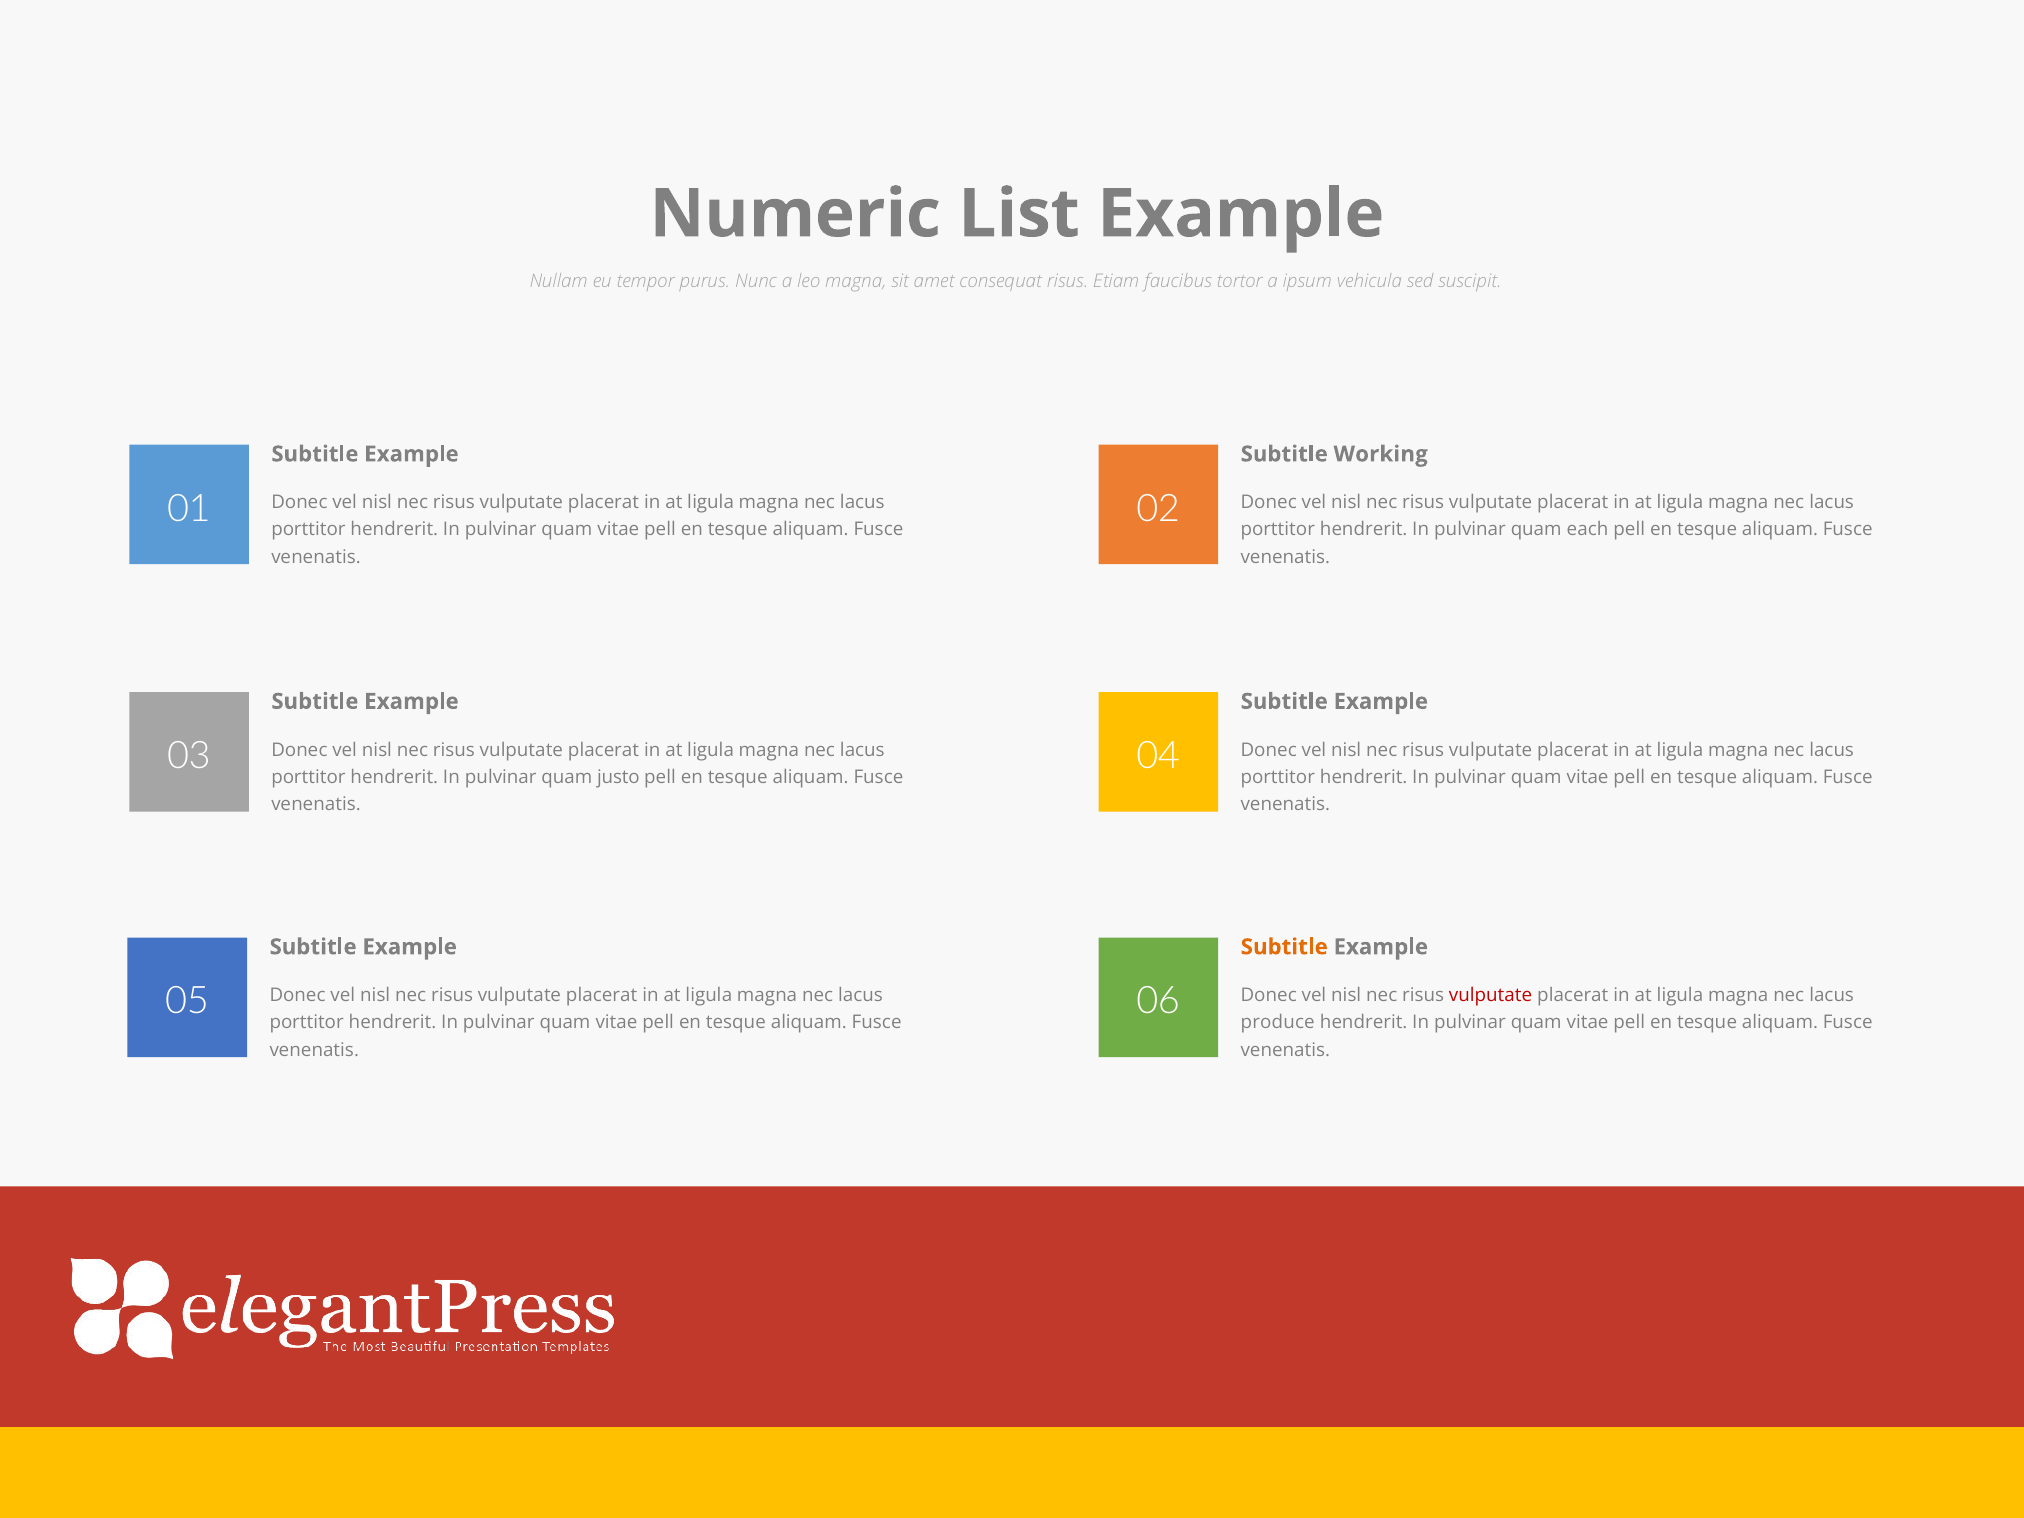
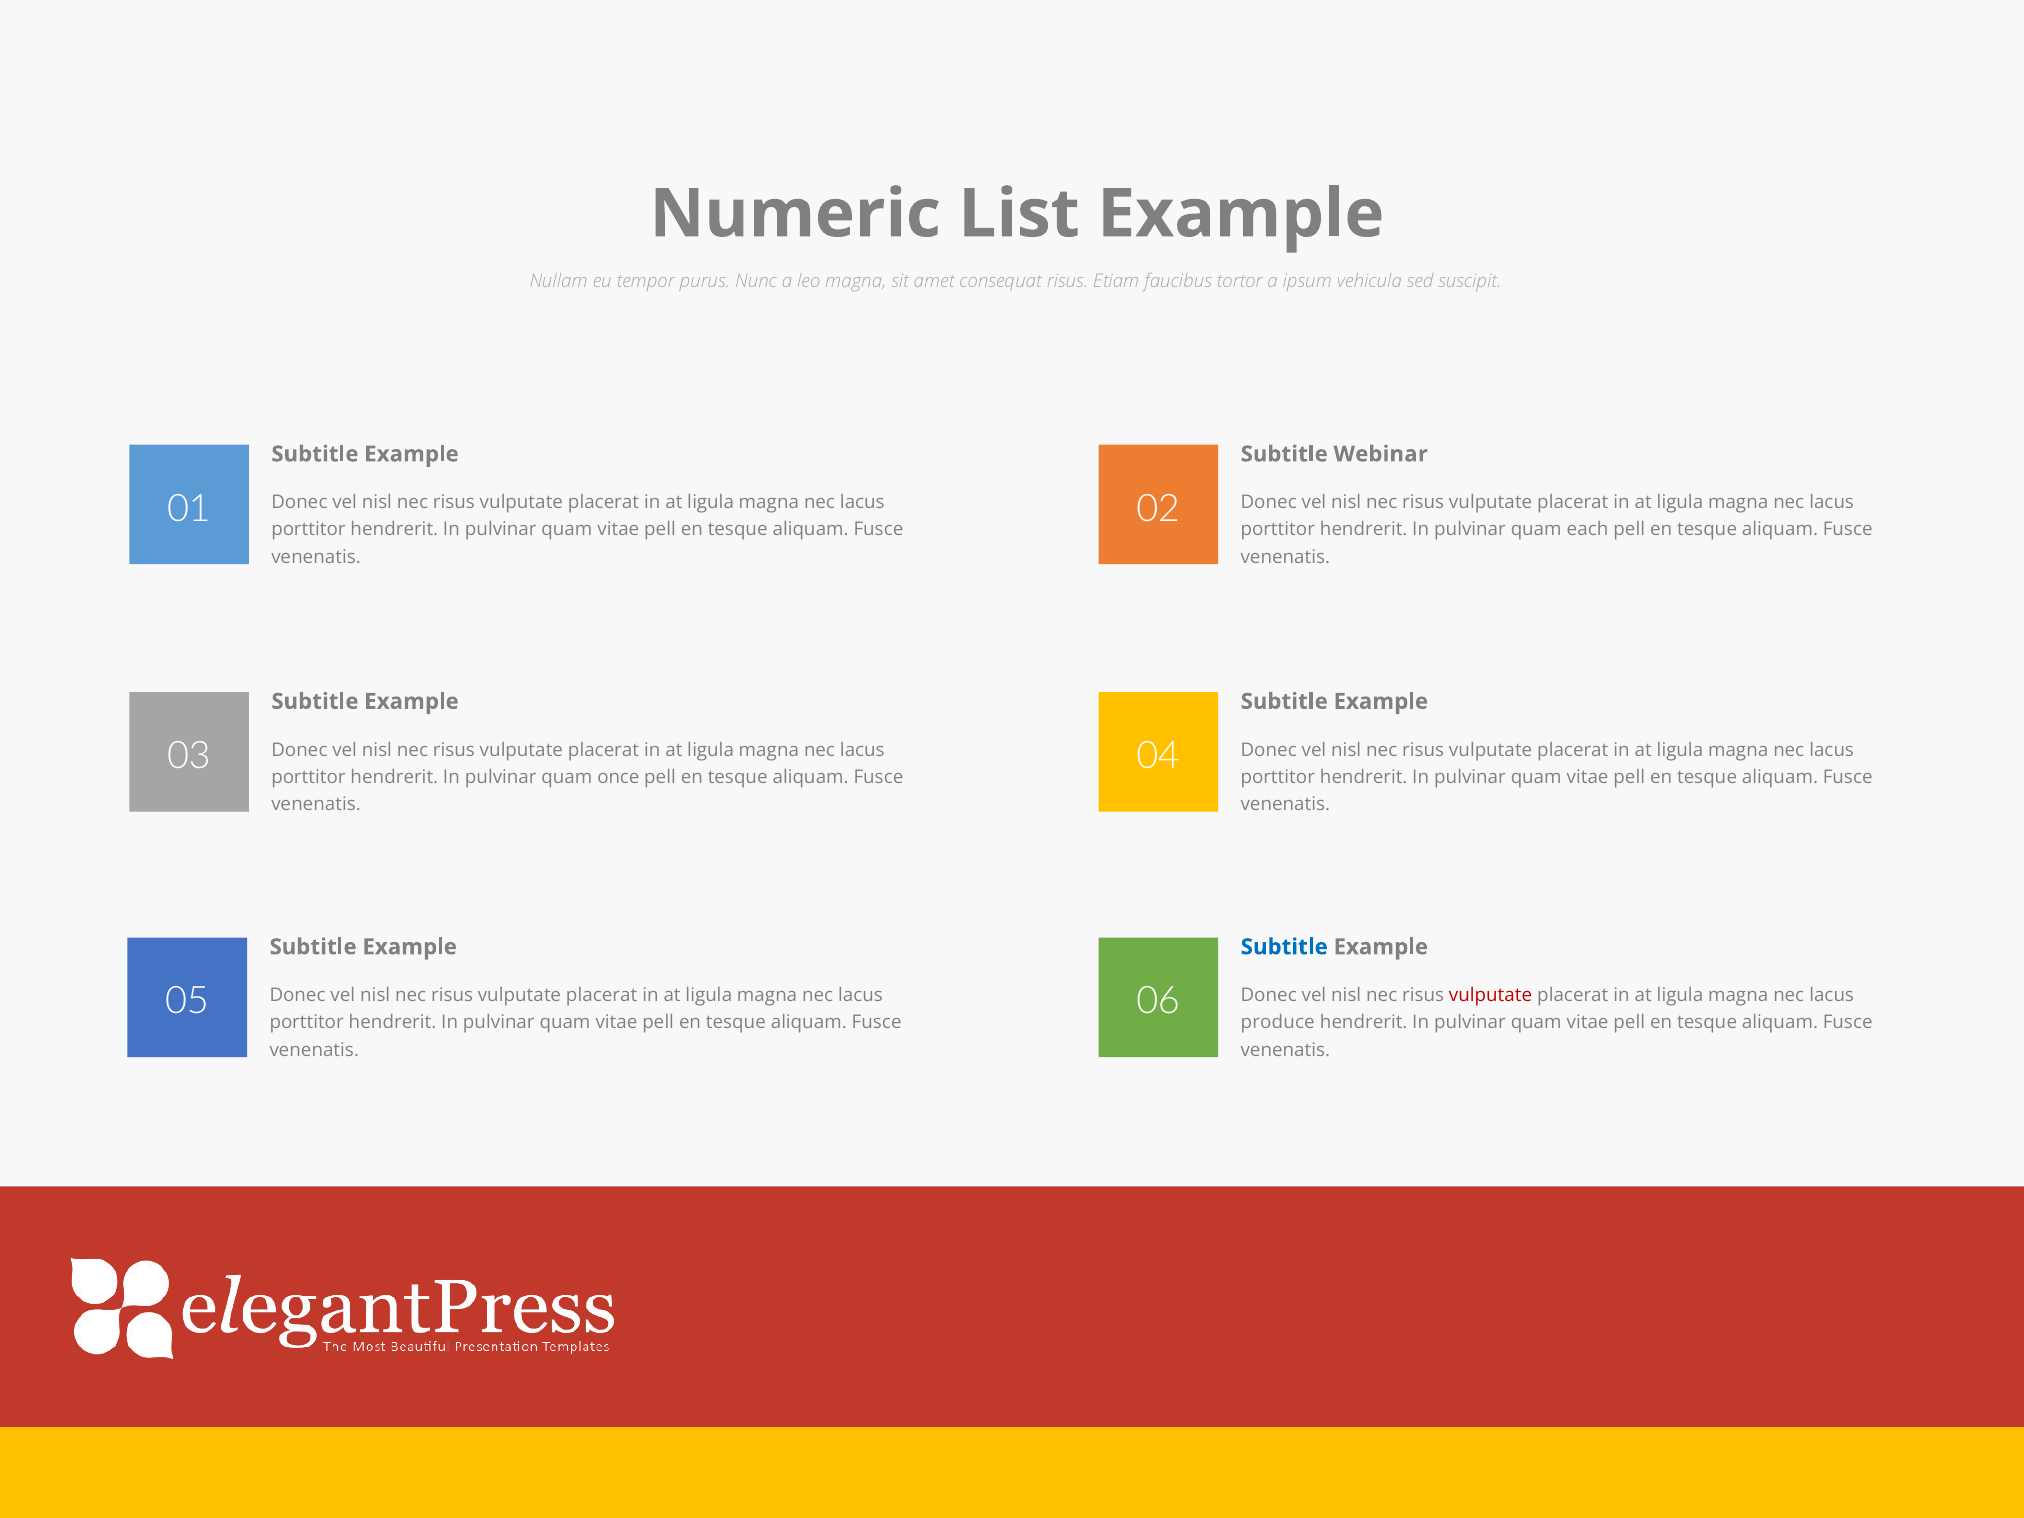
Working: Working -> Webinar (1381, 454)
justo: justo -> once (618, 777)
Subtitle colour: orange -> blue (1284, 947)
